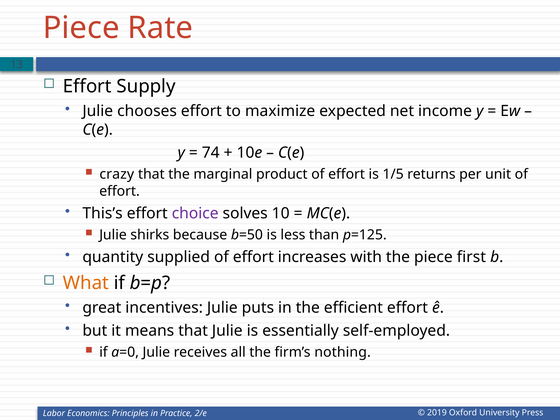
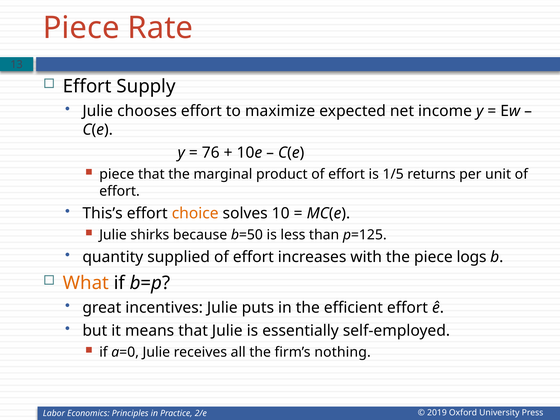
74: 74 -> 76 (211, 153)
crazy: crazy -> piece (117, 174)
choice colour: purple -> orange (195, 213)
first: first -> logs (472, 257)
